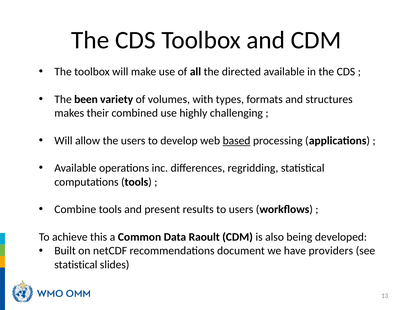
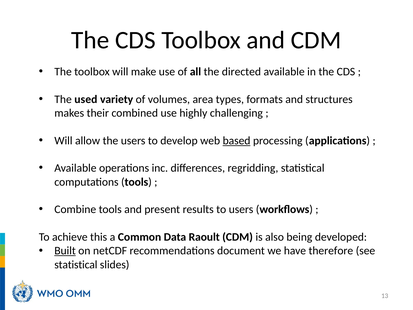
been: been -> used (86, 99)
with: with -> area (203, 99)
Built underline: none -> present (65, 251)
providers: providers -> therefore (331, 251)
